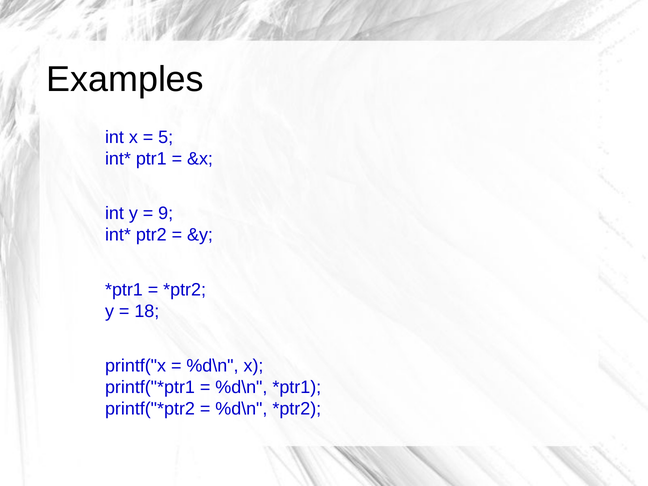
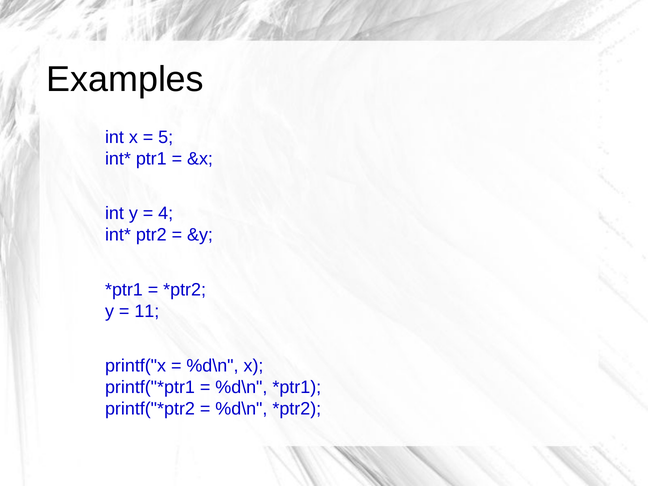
9: 9 -> 4 (166, 213)
18: 18 -> 11 (147, 311)
